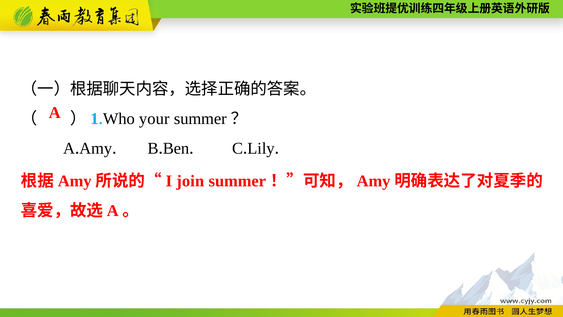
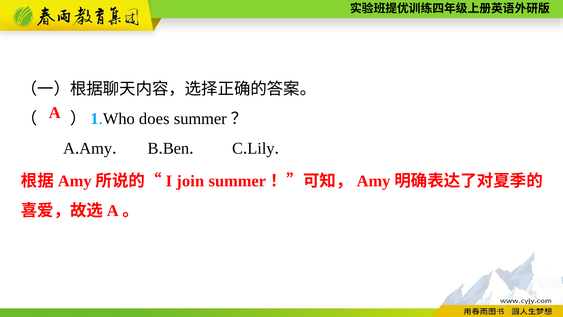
your: your -> does (154, 119)
